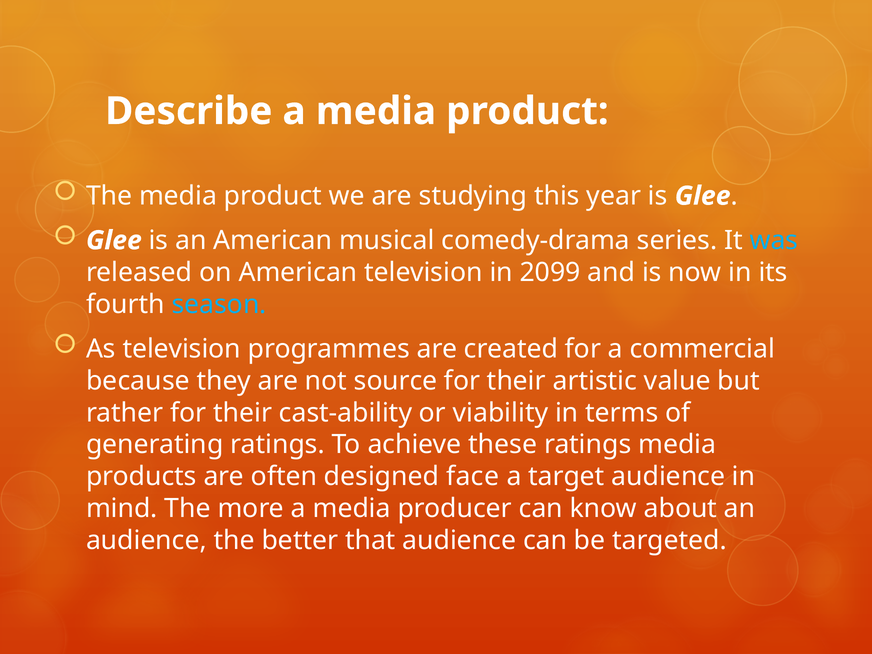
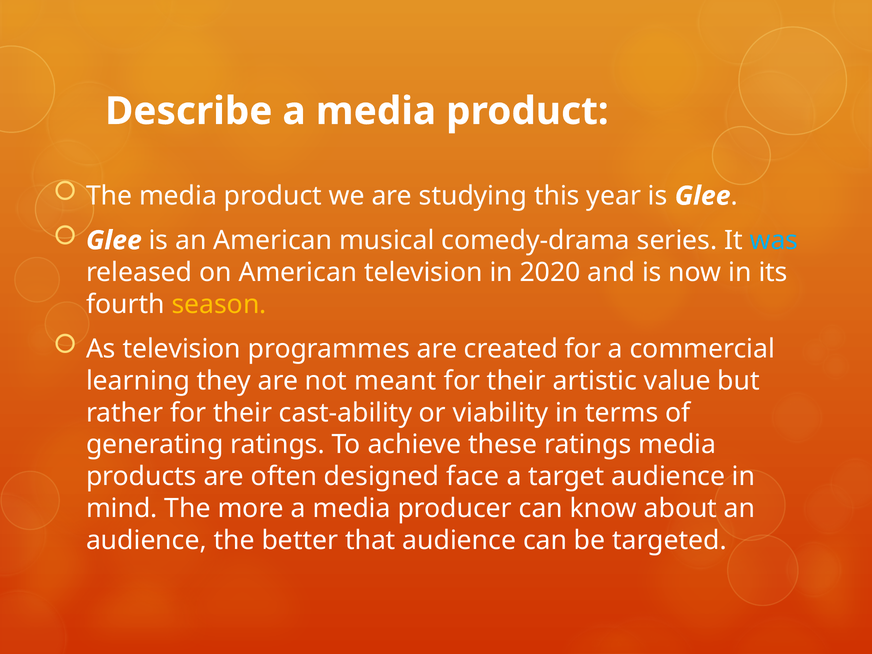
2099: 2099 -> 2020 (550, 272)
season colour: light blue -> yellow (219, 304)
because: because -> learning (138, 381)
source: source -> meant (395, 381)
